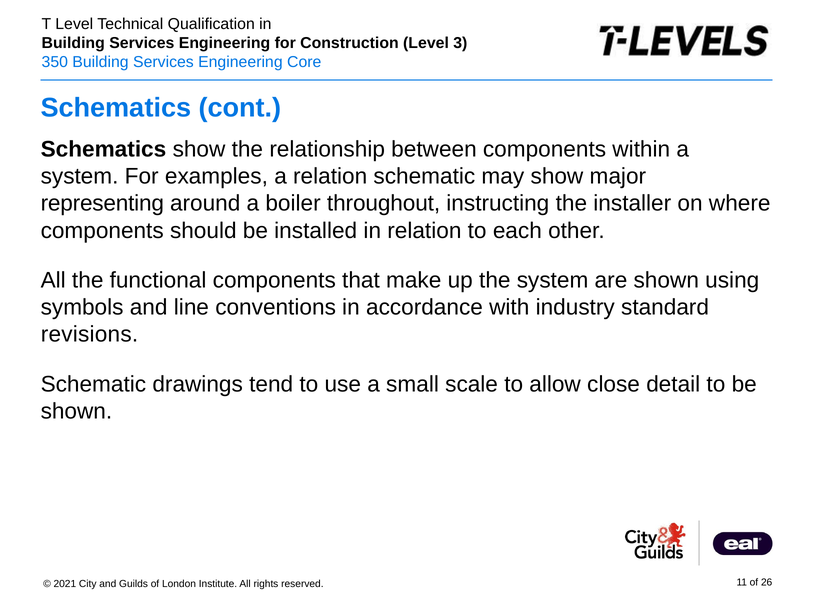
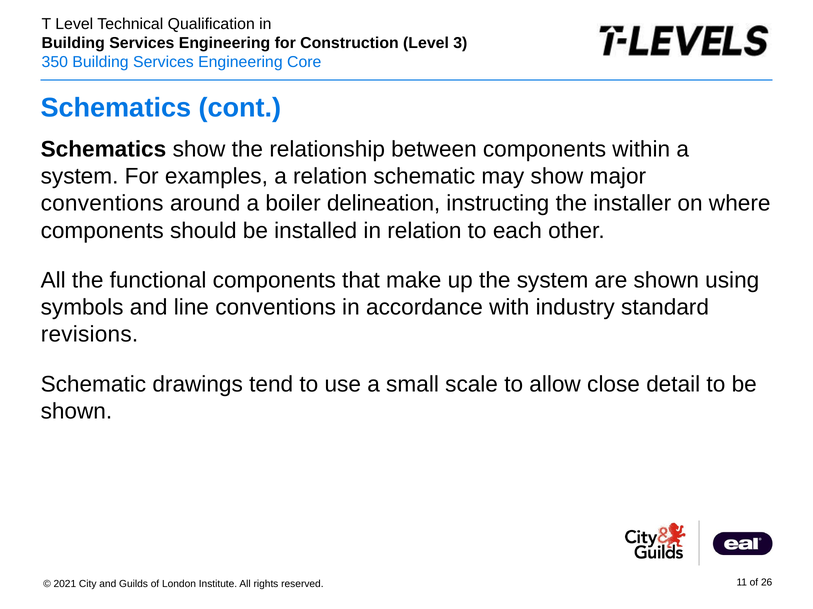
representing: representing -> conventions (102, 204)
throughout: throughout -> delineation (384, 204)
